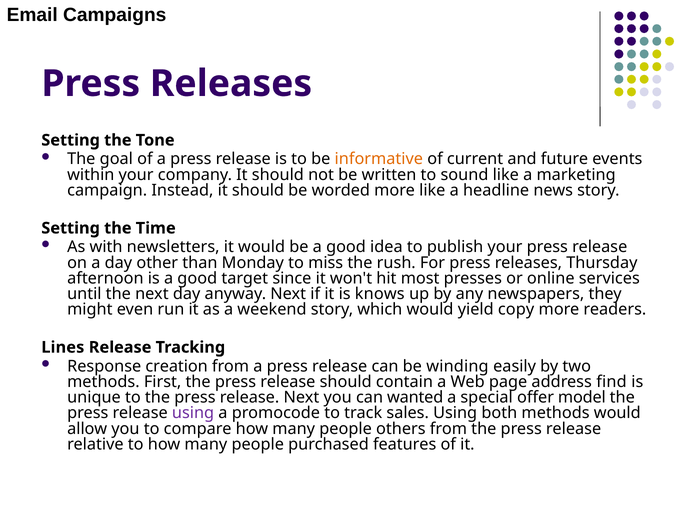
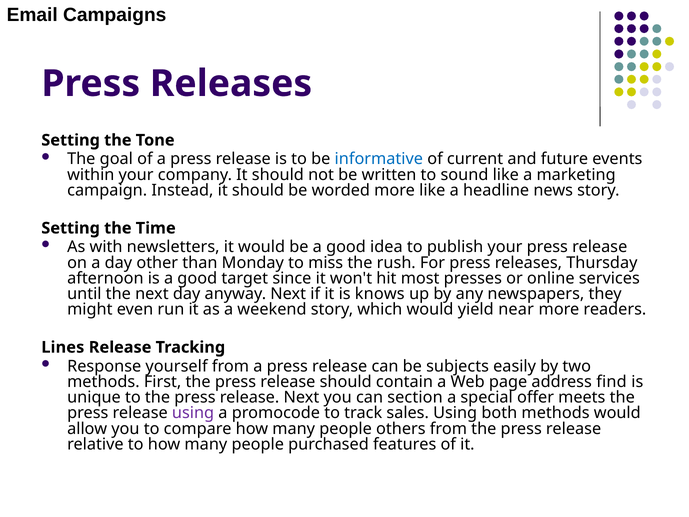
informative colour: orange -> blue (379, 159)
copy: copy -> near (516, 309)
creation: creation -> yourself (177, 366)
winding: winding -> subjects (458, 366)
wanted: wanted -> section (415, 397)
model: model -> meets (582, 397)
